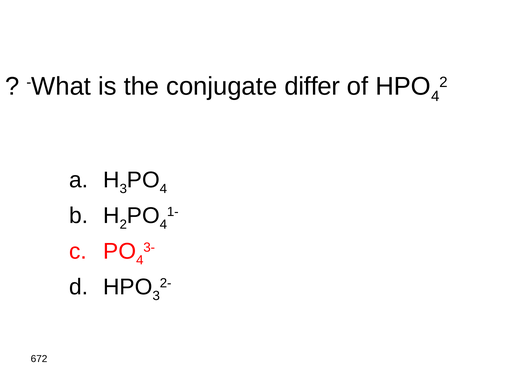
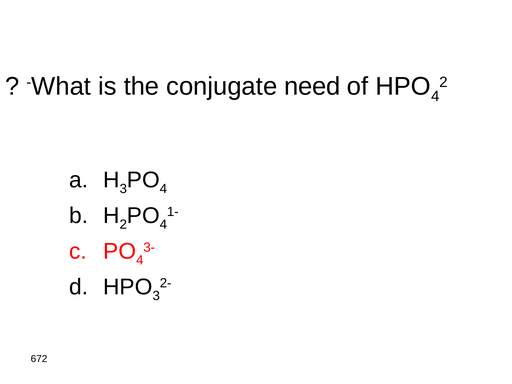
differ: differ -> need (312, 86)
